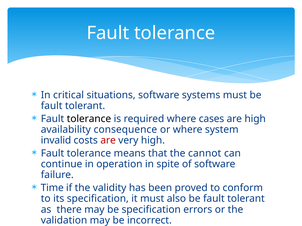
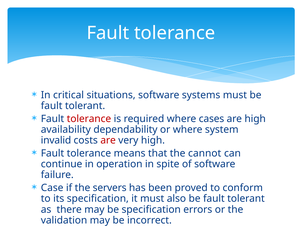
tolerance colour: black -> red (89, 119)
consequence: consequence -> dependability (125, 130)
Time: Time -> Case (52, 188)
validity: validity -> servers (110, 188)
